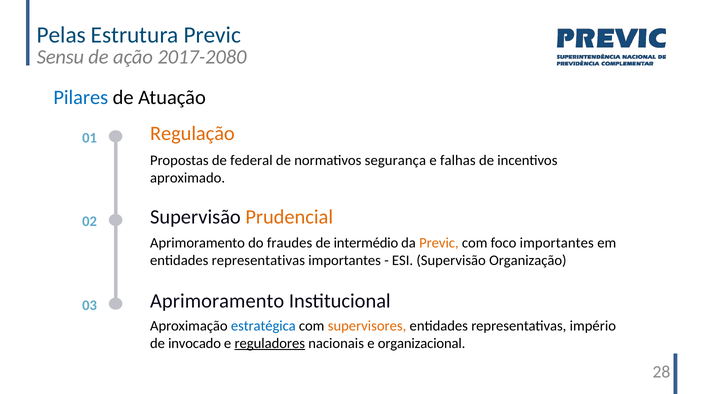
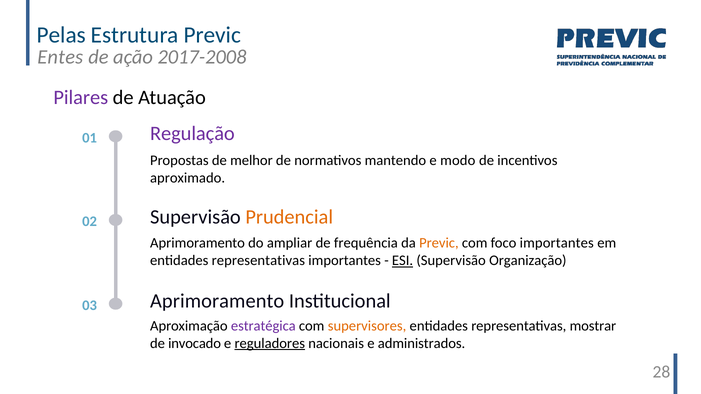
Sensu: Sensu -> Entes (60, 57)
2017-2080: 2017-2080 -> 2017-2008 (202, 57)
Pilares colour: blue -> purple (81, 98)
Regulação colour: orange -> purple (192, 134)
federal: federal -> melhor (251, 161)
segurança: segurança -> mantendo (395, 161)
falhas: falhas -> modo (458, 161)
fraudes: fraudes -> ampliar (290, 243)
intermédio: intermédio -> frequência (366, 243)
ESI underline: none -> present (403, 261)
estratégica colour: blue -> purple (263, 326)
império: império -> mostrar (593, 326)
organizacional: organizacional -> administrados (422, 344)
